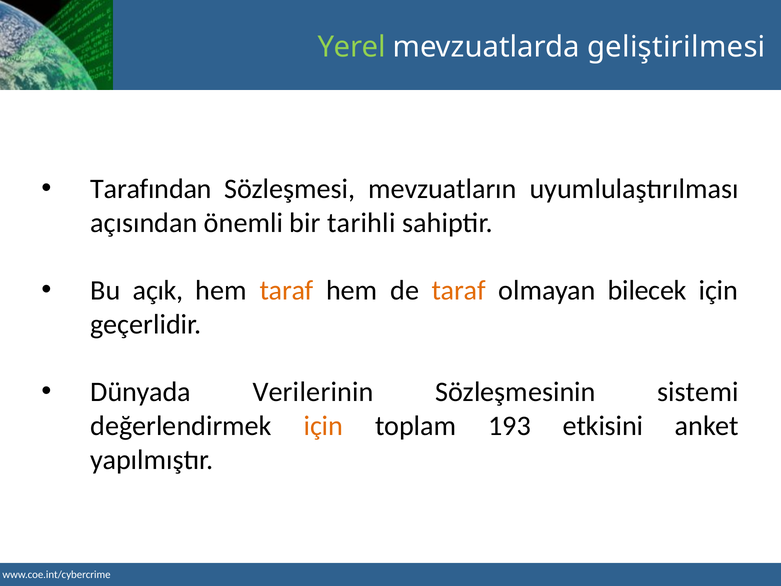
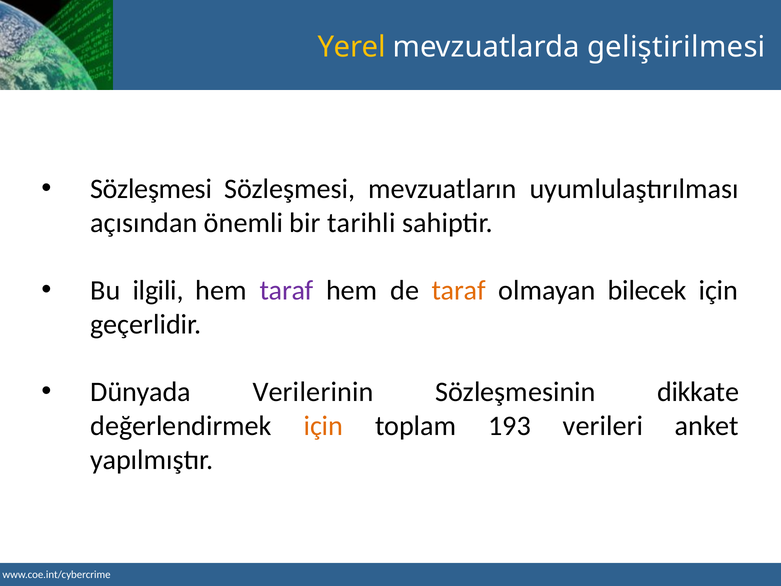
Yerel colour: light green -> yellow (352, 47)
Tarafından: Tarafından -> Sözleşmesi (151, 189)
açık: açık -> ilgili (158, 290)
taraf colour: orange -> purple (287, 290)
sistemi: sistemi -> dikkate (698, 392)
etkisini: etkisini -> verileri (603, 426)
